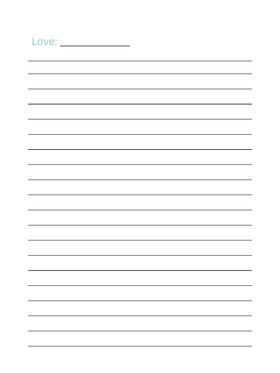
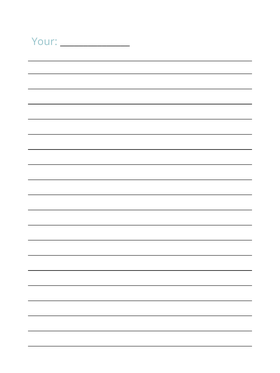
Love: Love -> Your (45, 42)
